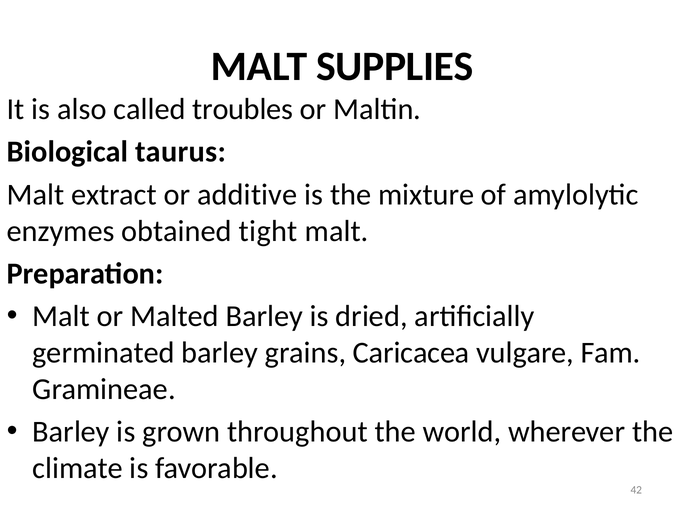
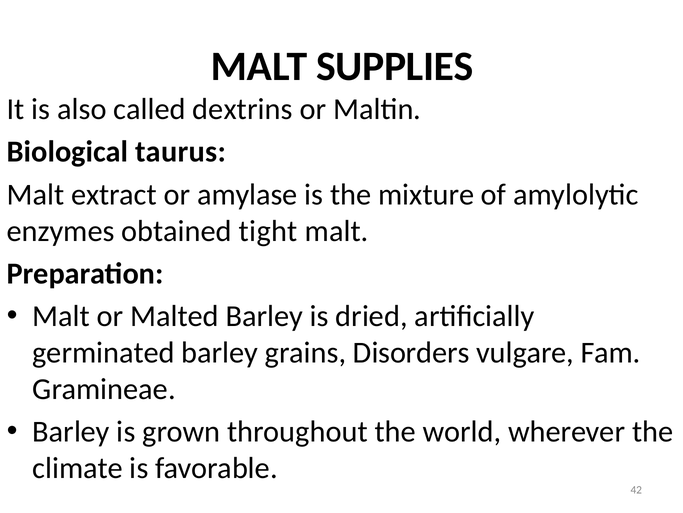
troubles: troubles -> dextrins (243, 109)
additive: additive -> amylase (247, 194)
Caricacea: Caricacea -> Disorders (411, 352)
